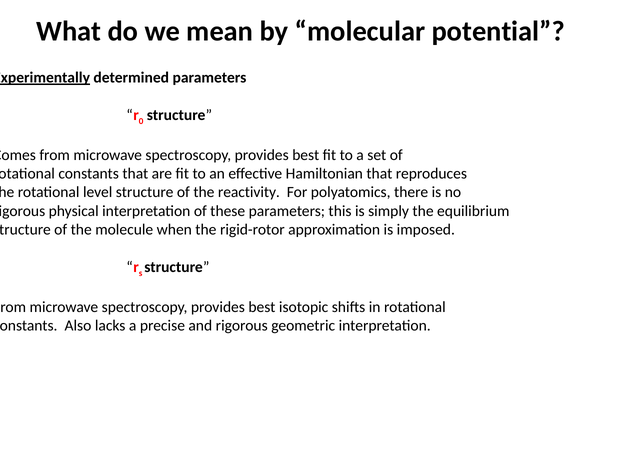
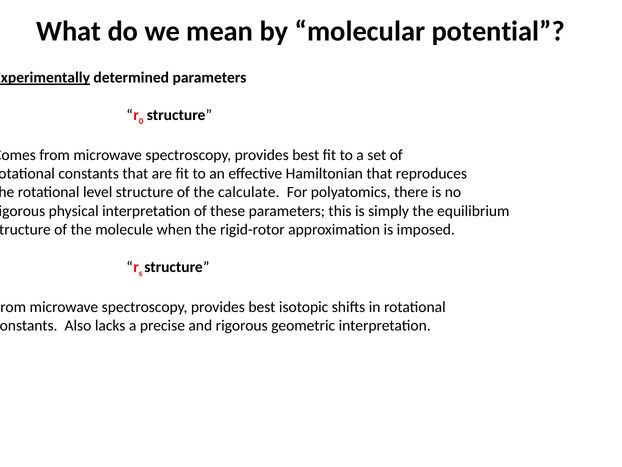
reactivity: reactivity -> calculate (249, 192)
